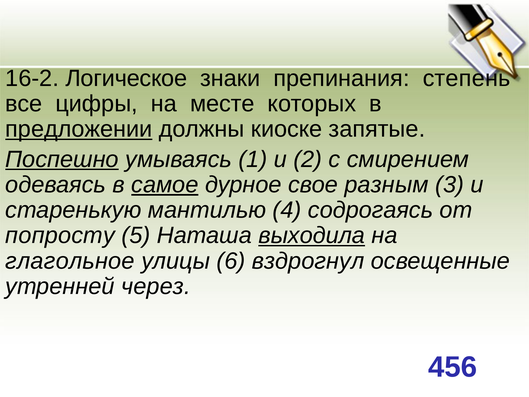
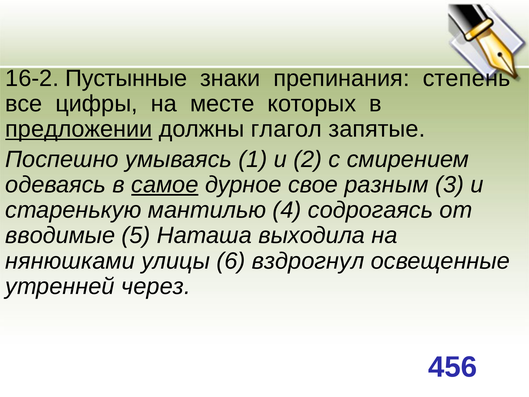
Логическое: Логическое -> Пустынные (126, 78)
киоске: киоске -> глагол (286, 129)
Поспешно underline: present -> none (62, 159)
попросту: попросту -> вводимые (60, 235)
выходила underline: present -> none (312, 235)
глагольное: глагольное -> нянюшками (70, 261)
